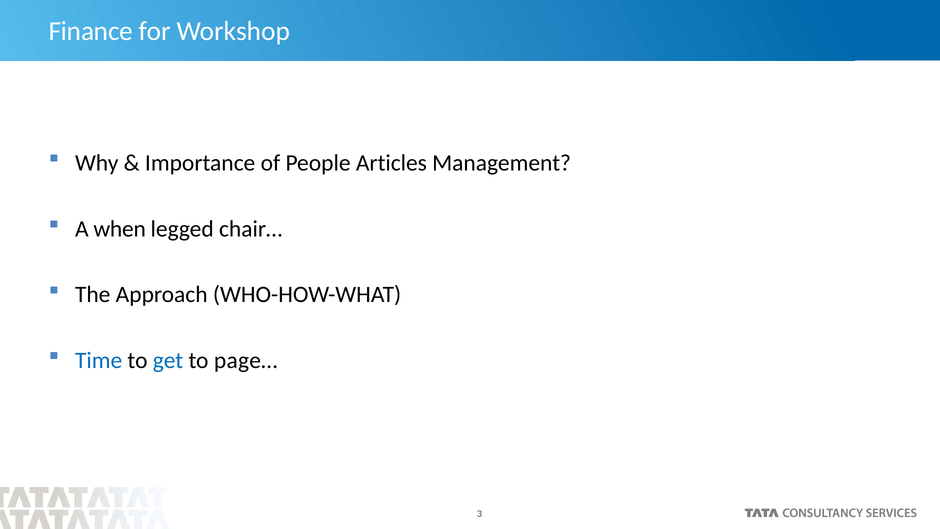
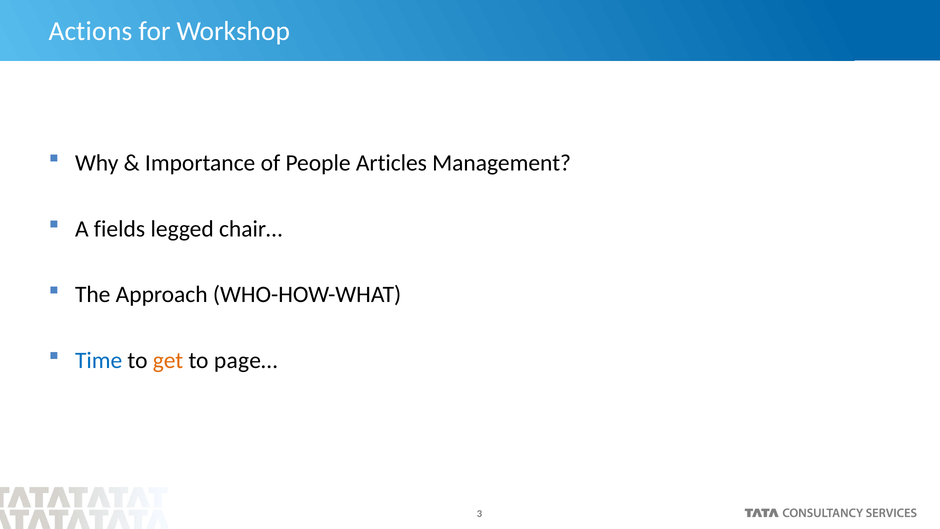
Finance: Finance -> Actions (91, 31)
when: when -> fields (119, 229)
get colour: blue -> orange (168, 360)
